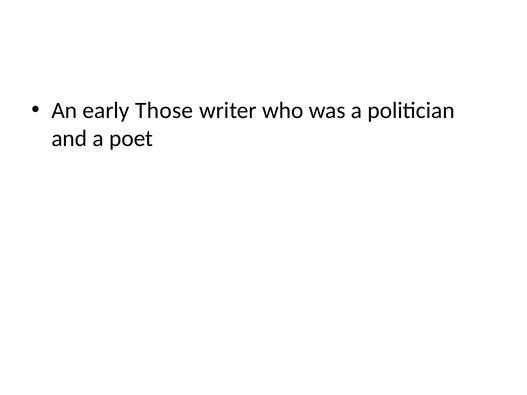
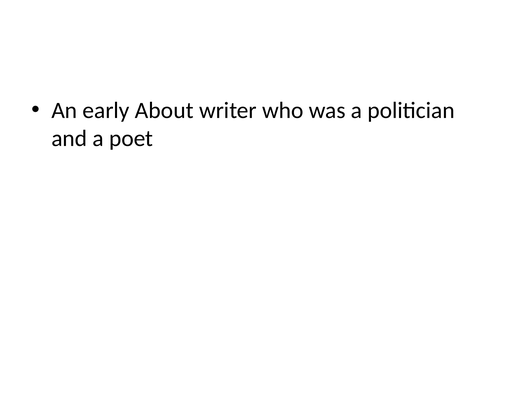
Those: Those -> About (164, 111)
